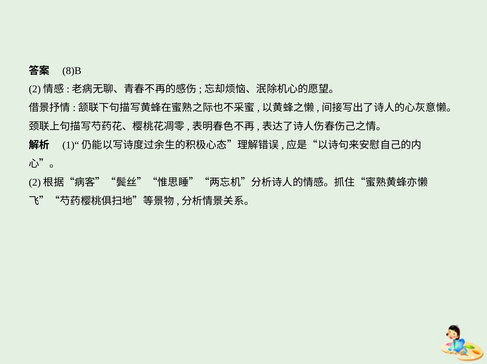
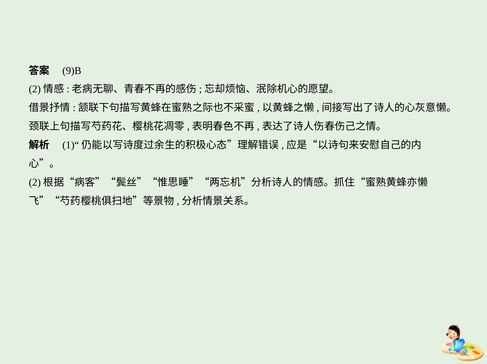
8)B: 8)B -> 9)B (72, 71)
